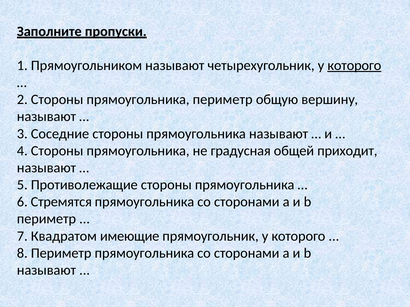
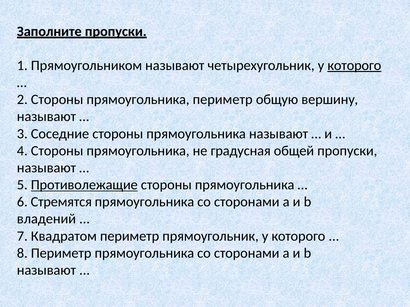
общей приходит: приходит -> пропуски (347, 151)
Противолежащие underline: none -> present (84, 185)
периметр: периметр -> владений (46, 219)
Квадратом имеющие: имеющие -> периметр (130, 236)
